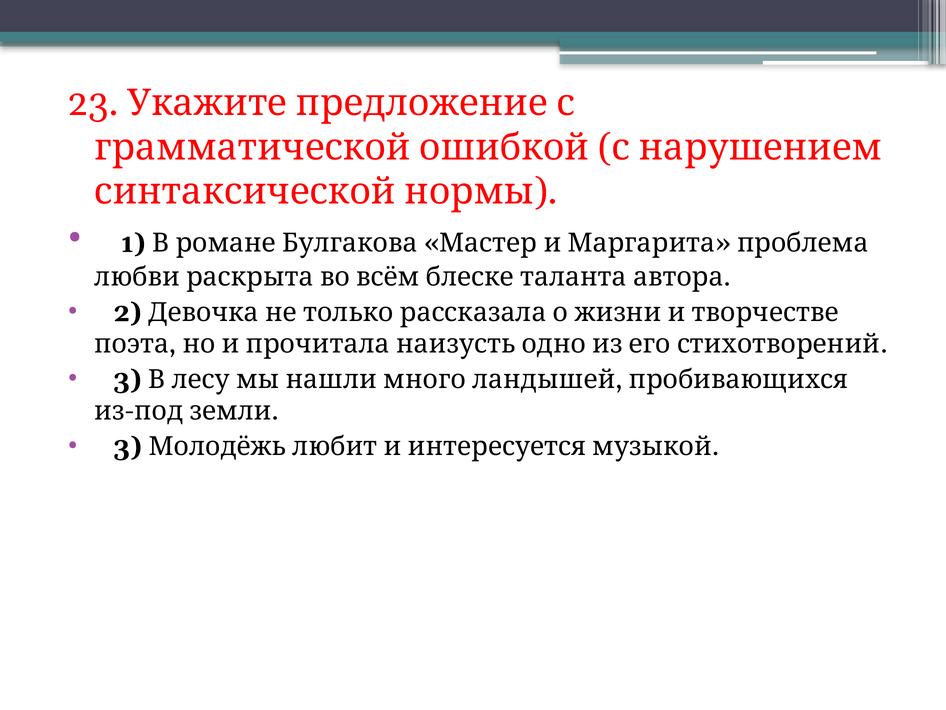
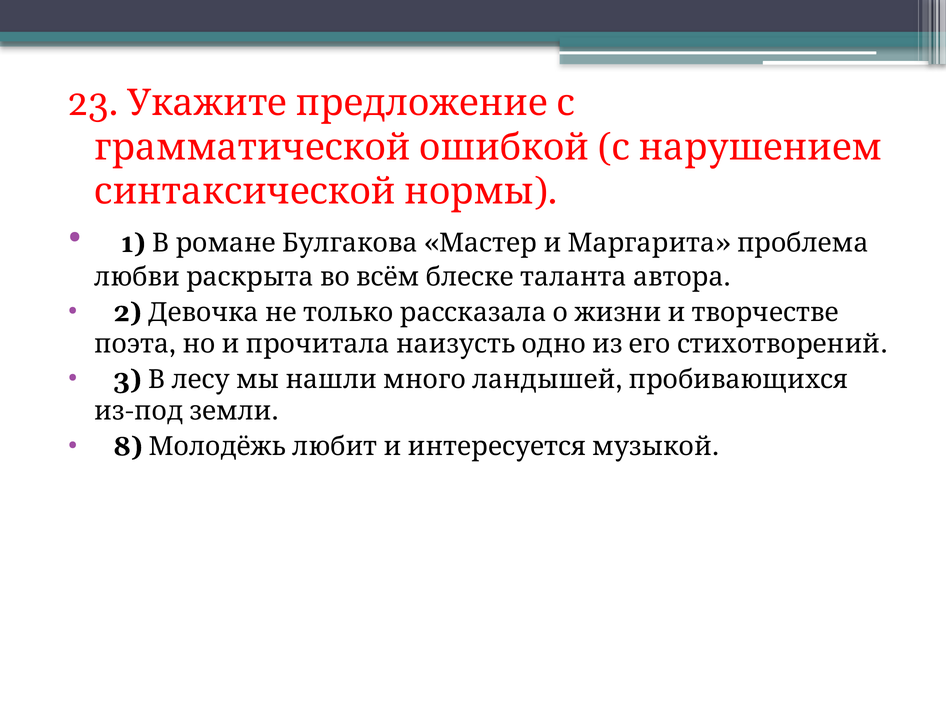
3: 3 -> 8 (128, 446)
